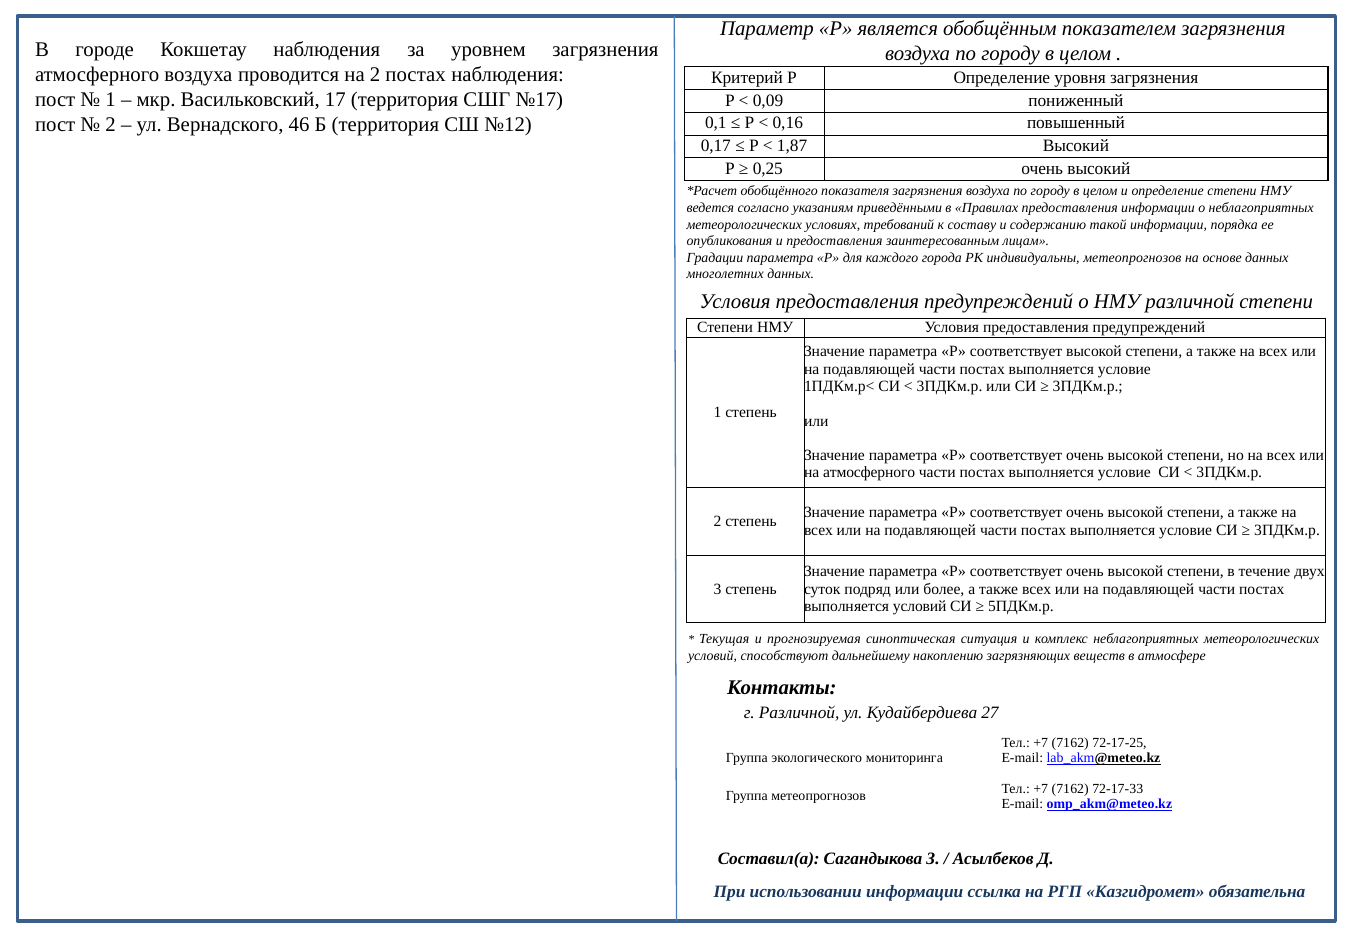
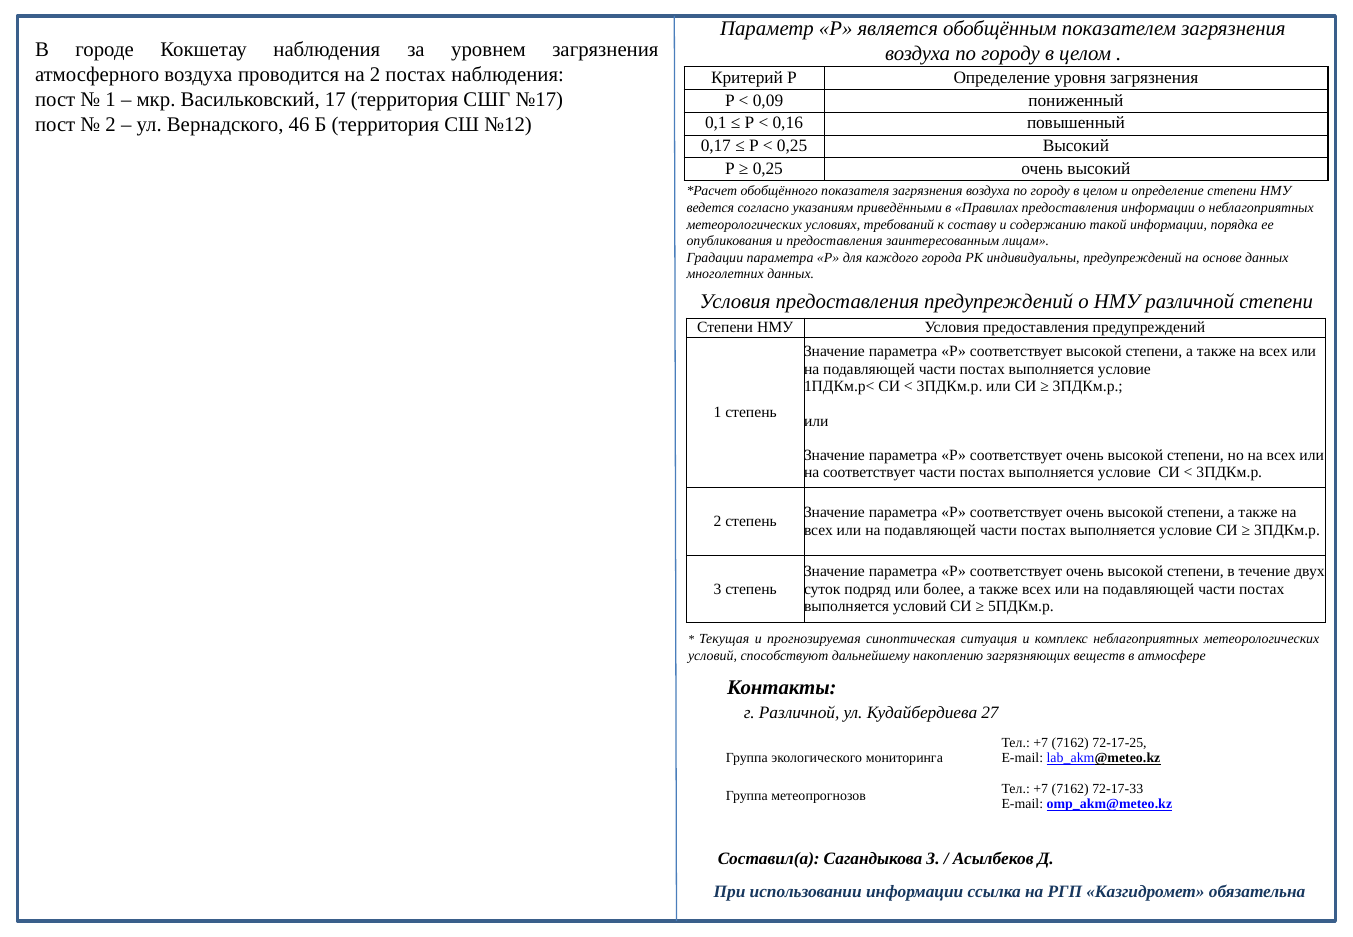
1,87: 1,87 -> 0,25 (792, 146)
индивидуальны метеопрогнозов: метеопрогнозов -> предупреждений (1132, 258)
на атмосферного: атмосферного -> соответствует (869, 473)
